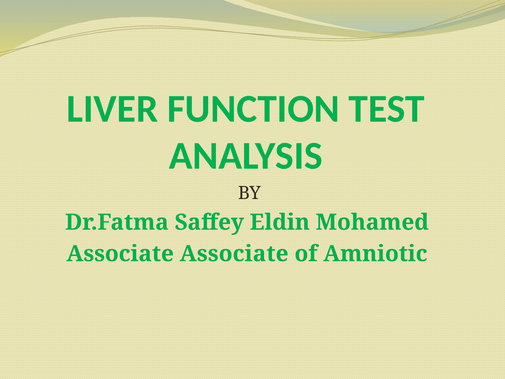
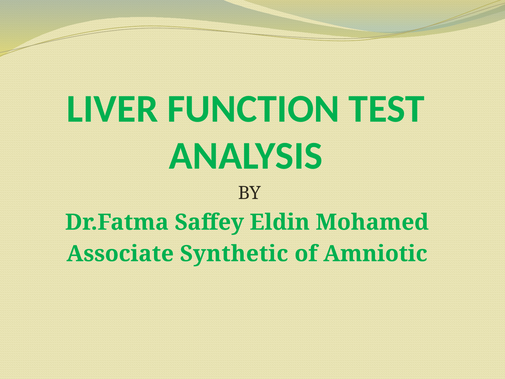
Associate Associate: Associate -> Synthetic (234, 254)
